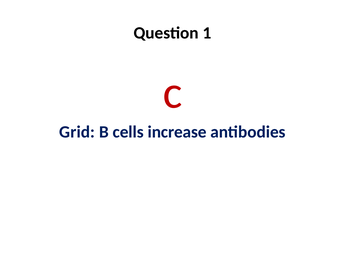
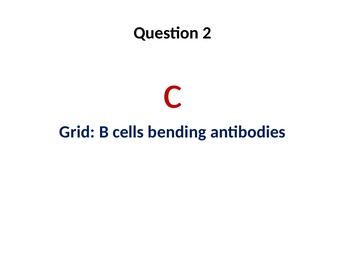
1: 1 -> 2 (207, 33)
increase: increase -> bending (177, 132)
